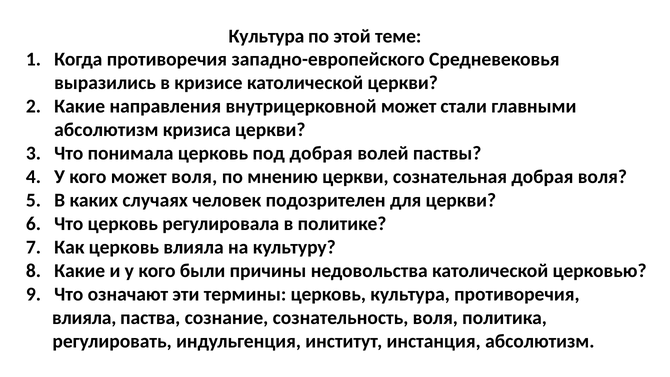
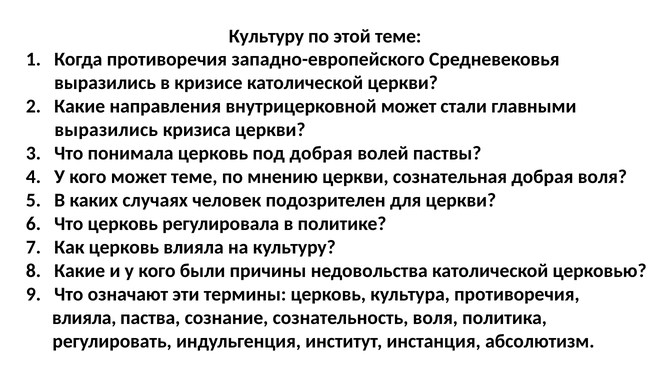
Культура: Культура -> Культуру (266, 36)
абсолютизм: абсолютизм -> выразились (106, 130)
может воля: воля -> теме (194, 177)
